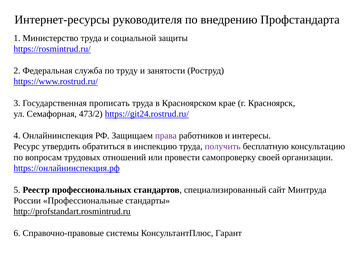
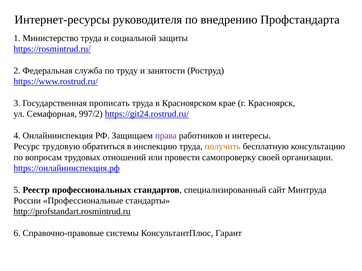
473/2: 473/2 -> 997/2 (91, 114)
утвердить: утвердить -> трудовую (61, 147)
получить colour: purple -> orange (223, 147)
